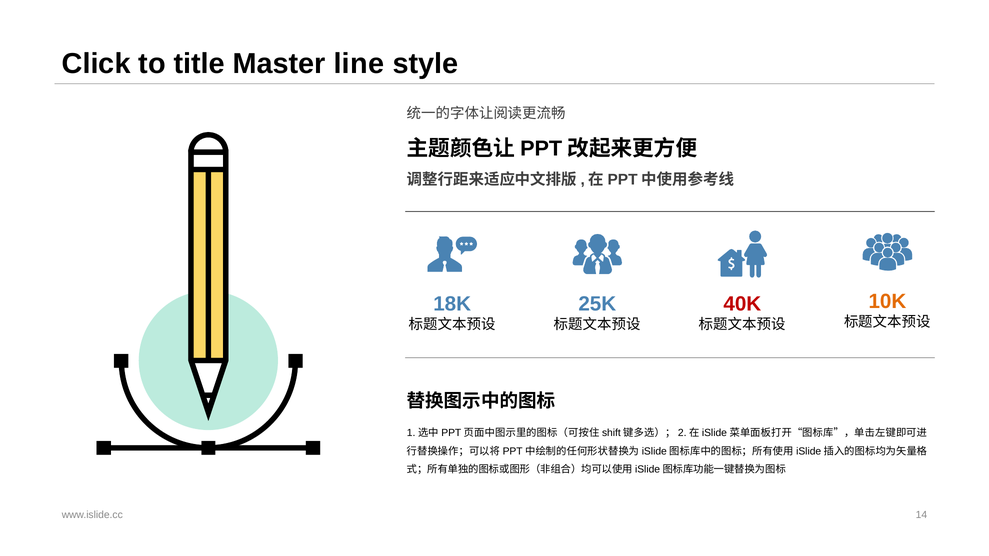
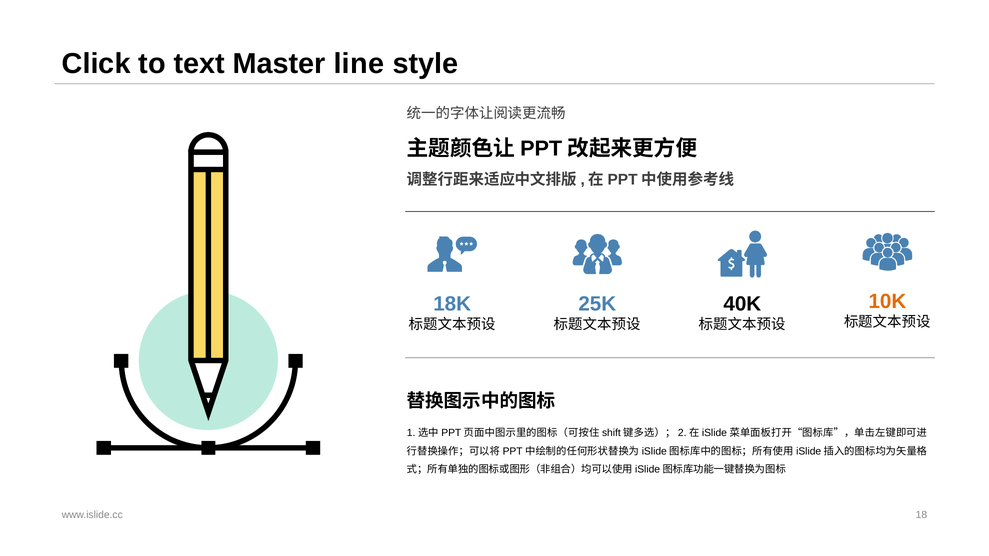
title: title -> text (199, 64)
40K colour: red -> black (742, 304)
14: 14 -> 18 (921, 515)
